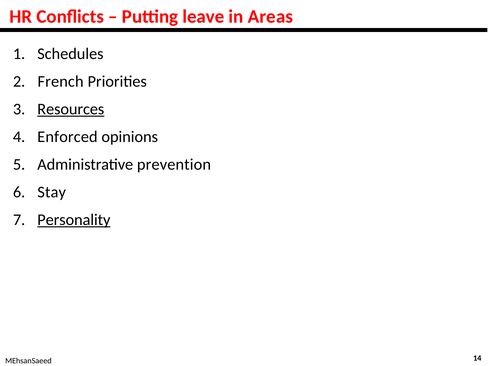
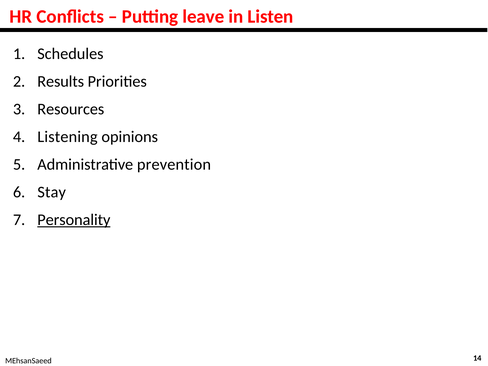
Areas: Areas -> Listen (271, 16)
French: French -> Results (61, 82)
Resources underline: present -> none (71, 109)
Enforced: Enforced -> Listening (67, 137)
